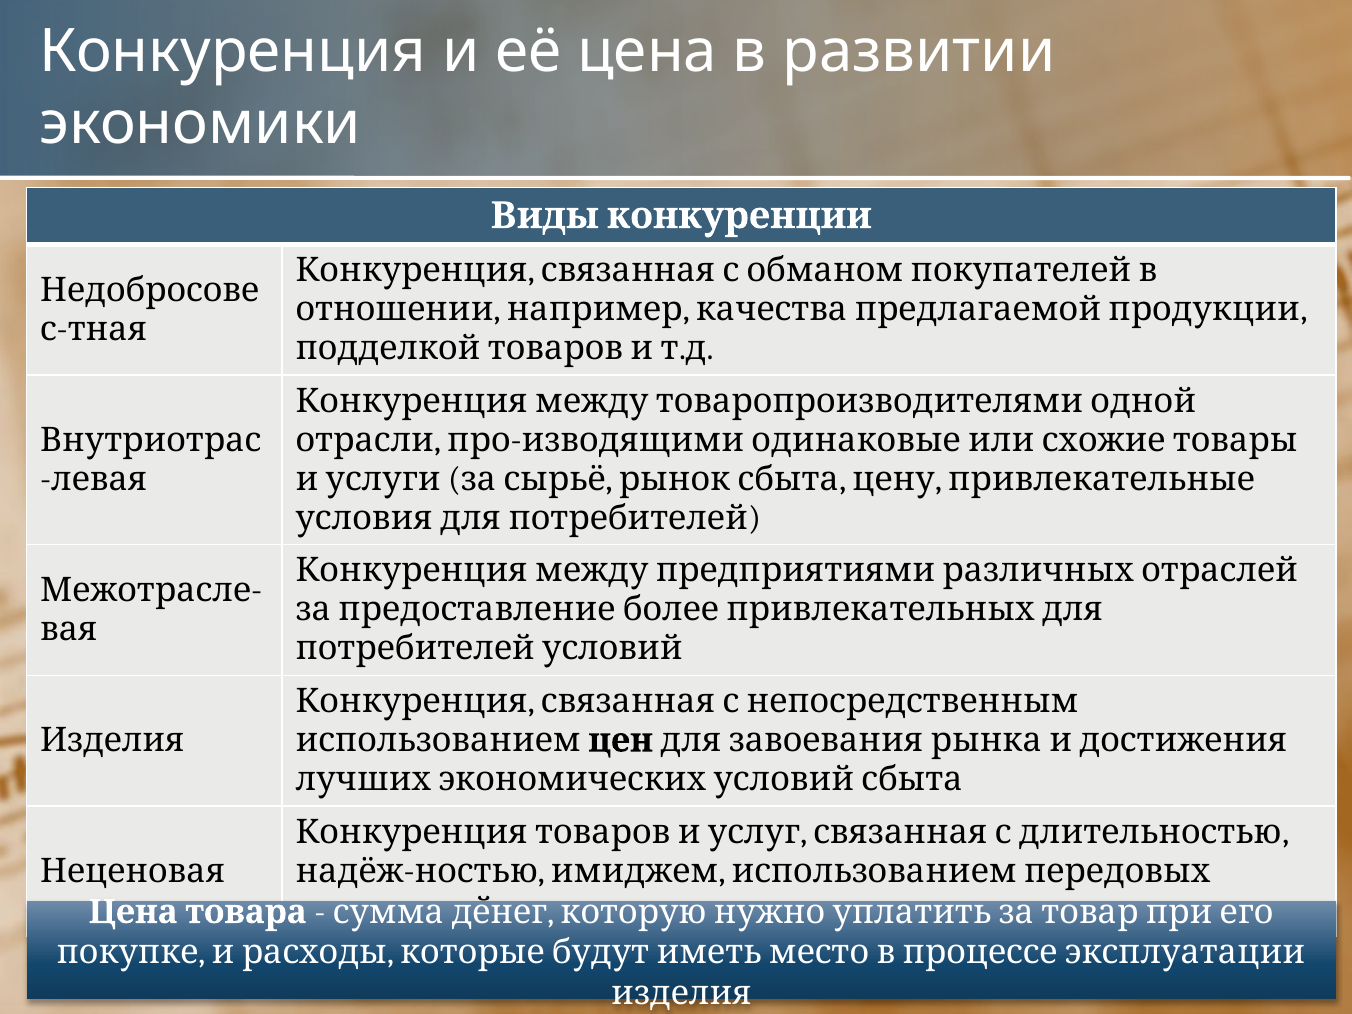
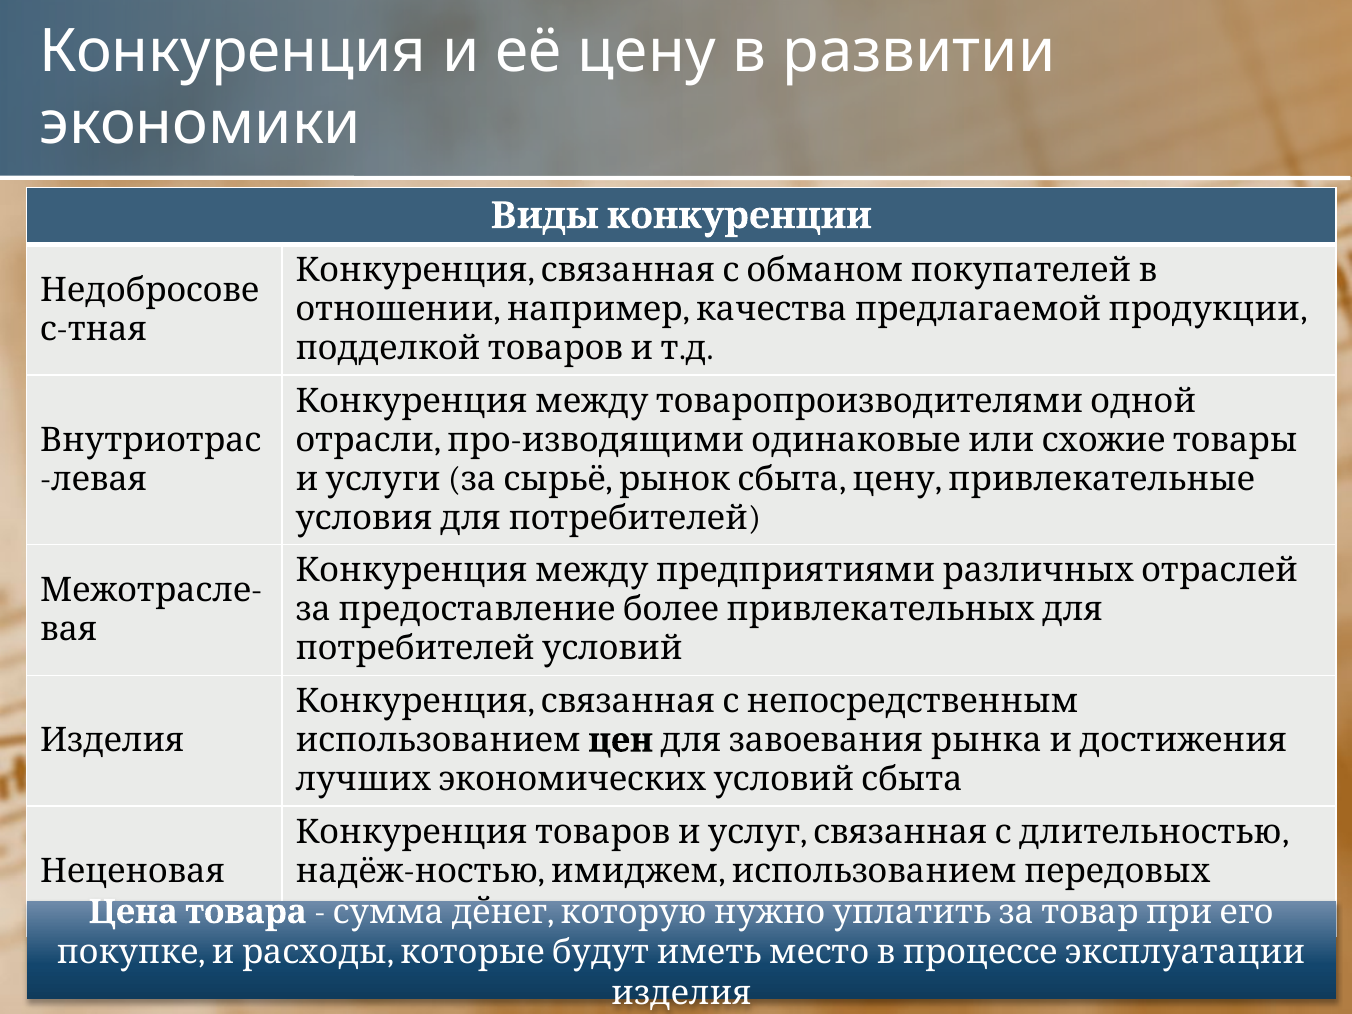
её цена: цена -> цену (647, 52)
